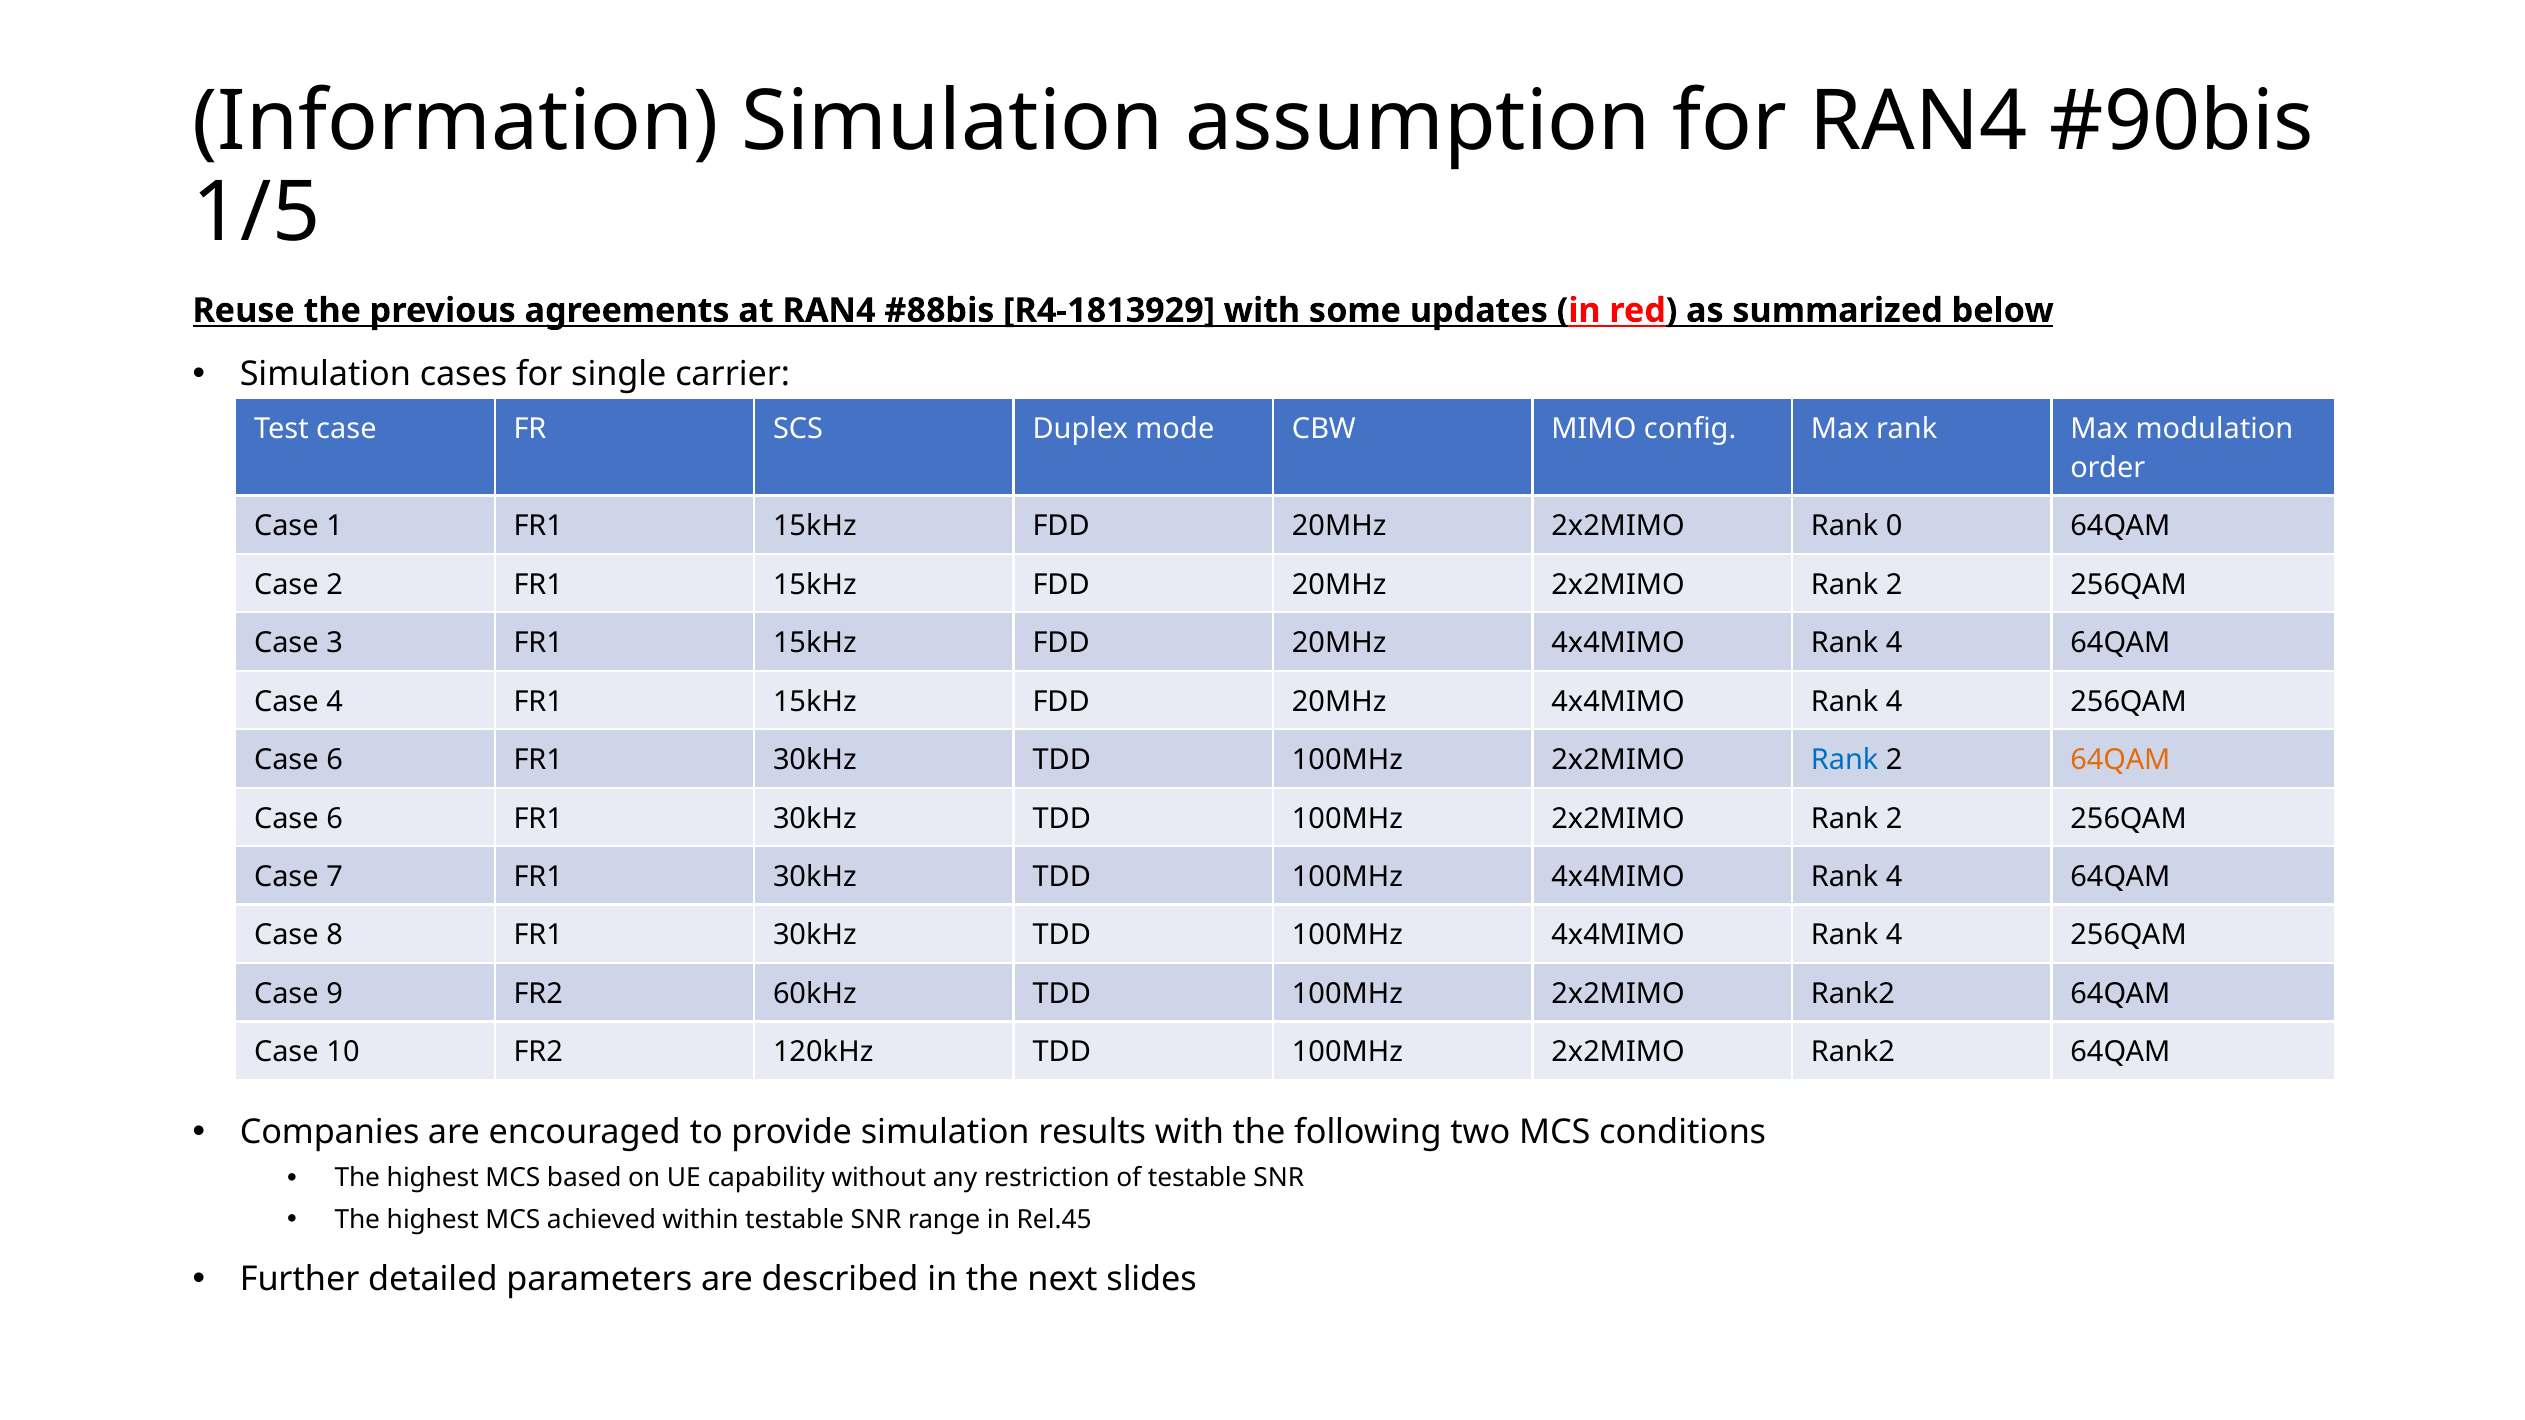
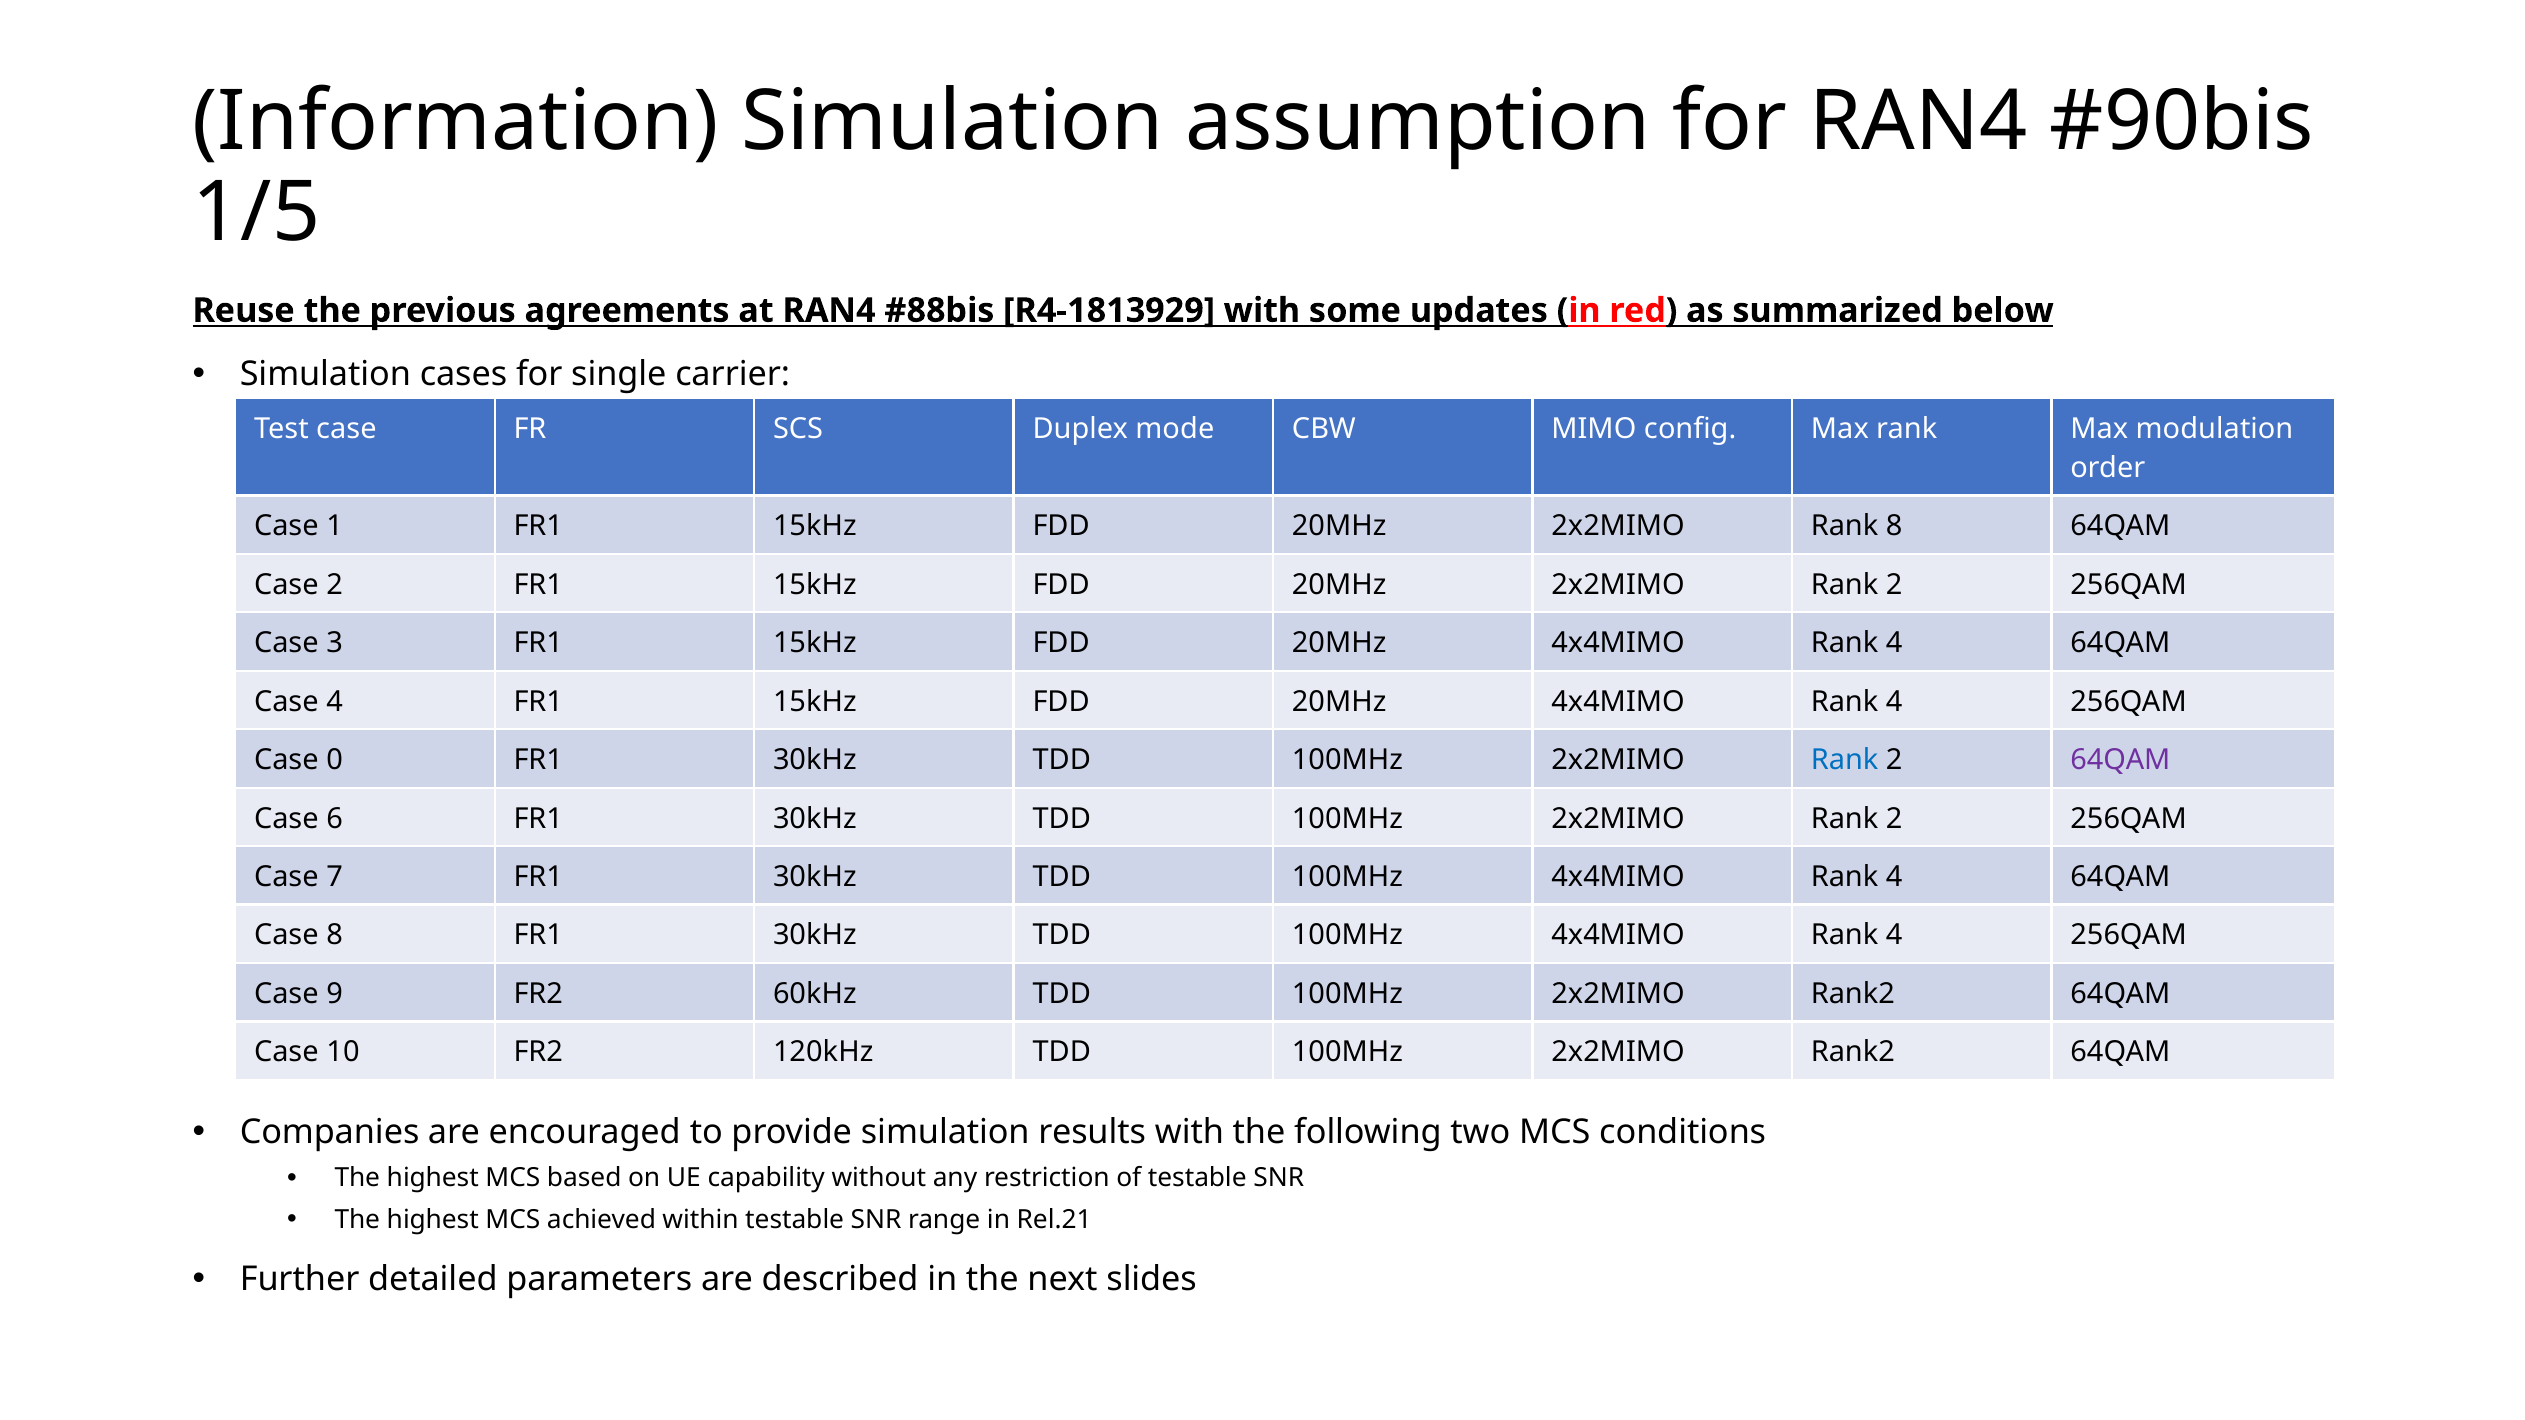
Rank 0: 0 -> 8 (1894, 526)
6: 6 -> 0 (335, 760)
64QAM colour: orange -> purple (2120, 760)
Rel.45: Rel.45 -> Rel.21 (1054, 1220)
